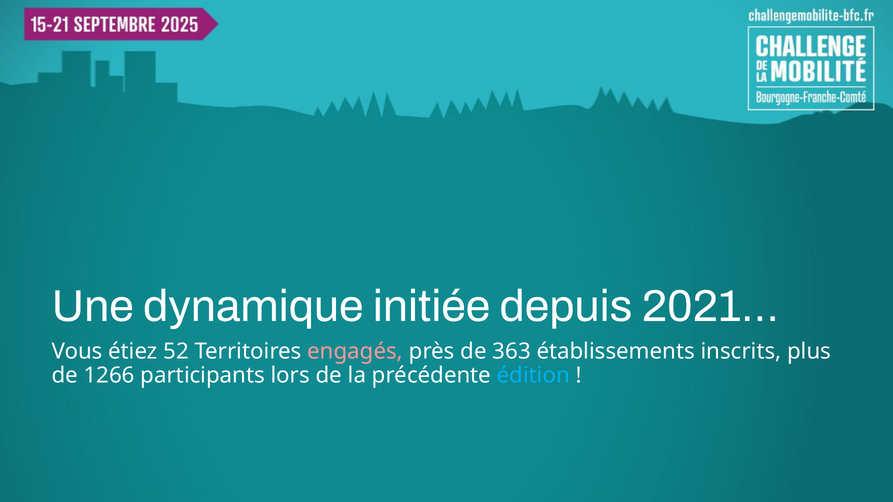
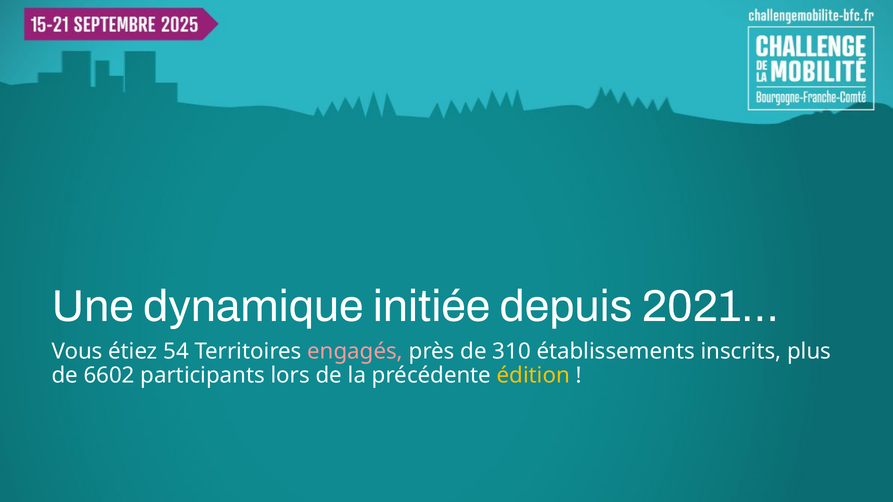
52: 52 -> 54 (176, 351)
363: 363 -> 310 (512, 351)
1266: 1266 -> 6602 (109, 376)
édition colour: light blue -> yellow (533, 376)
